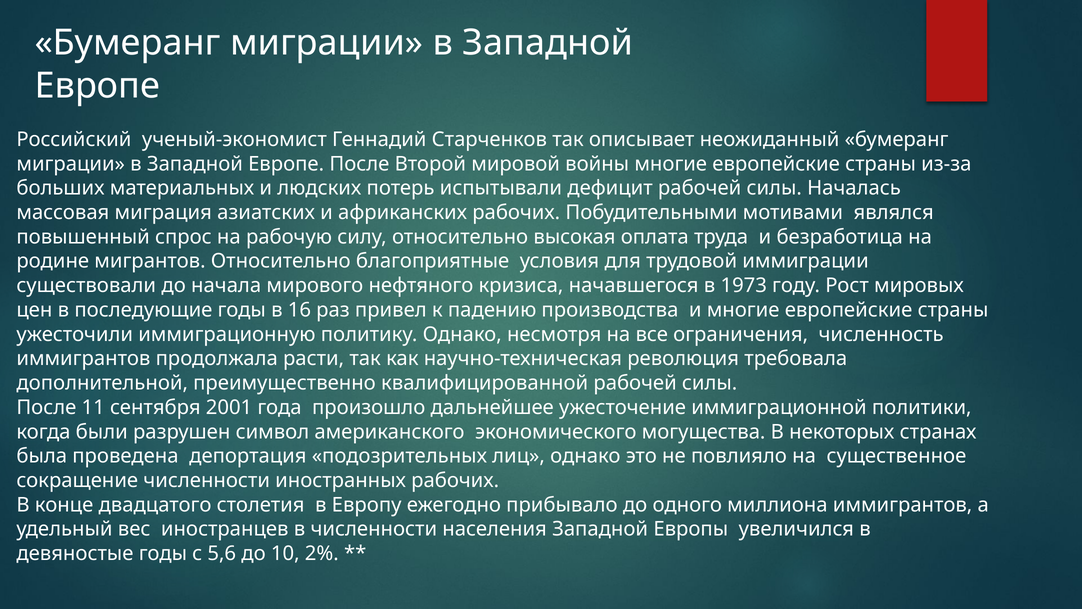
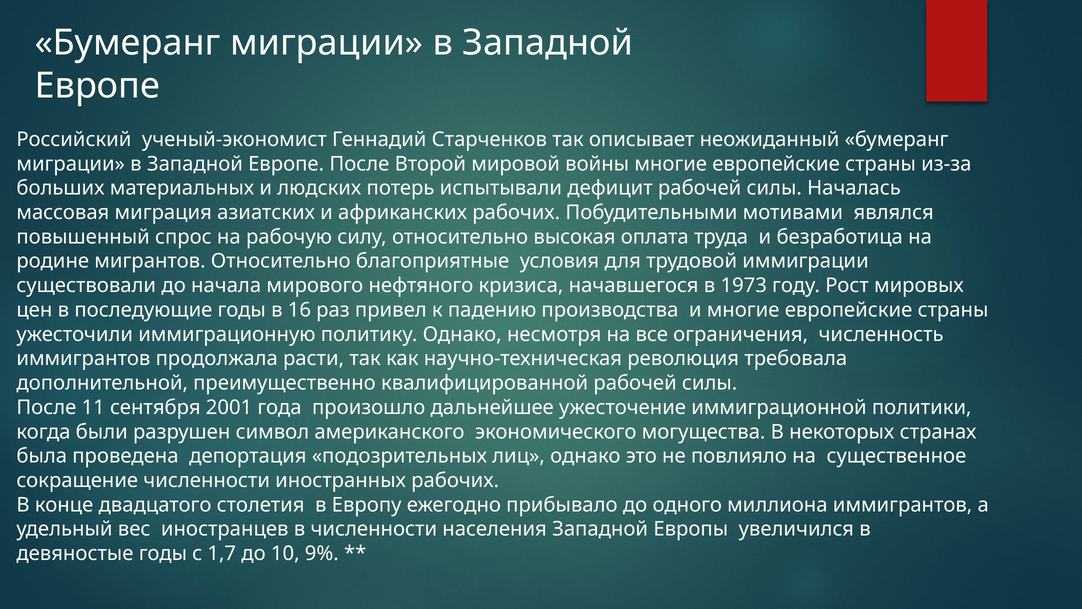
5,6: 5,6 -> 1,7 (222, 553)
2%: 2% -> 9% (322, 553)
